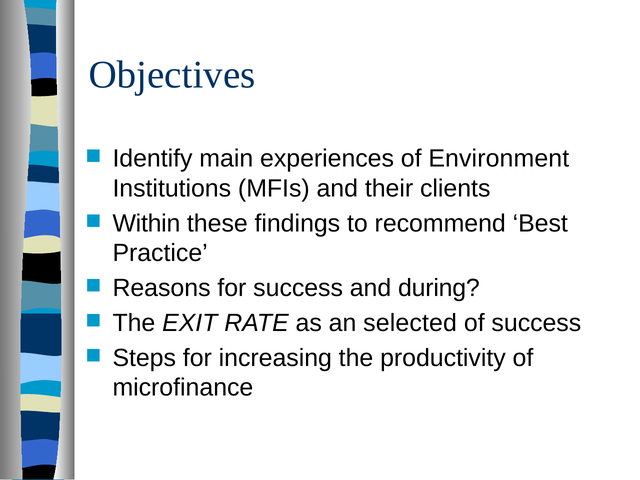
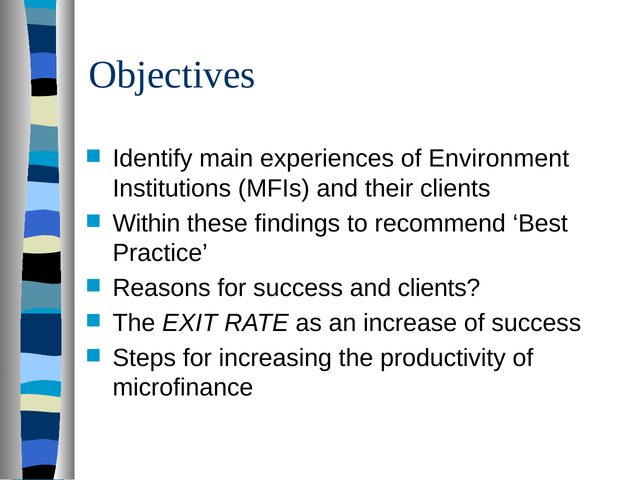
and during: during -> clients (439, 288)
selected: selected -> increase (410, 323)
